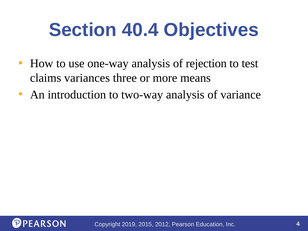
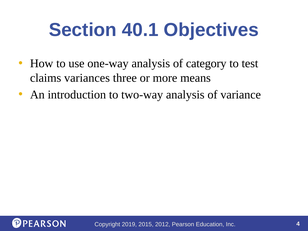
40.4: 40.4 -> 40.1 (140, 30)
rejection: rejection -> category (206, 63)
